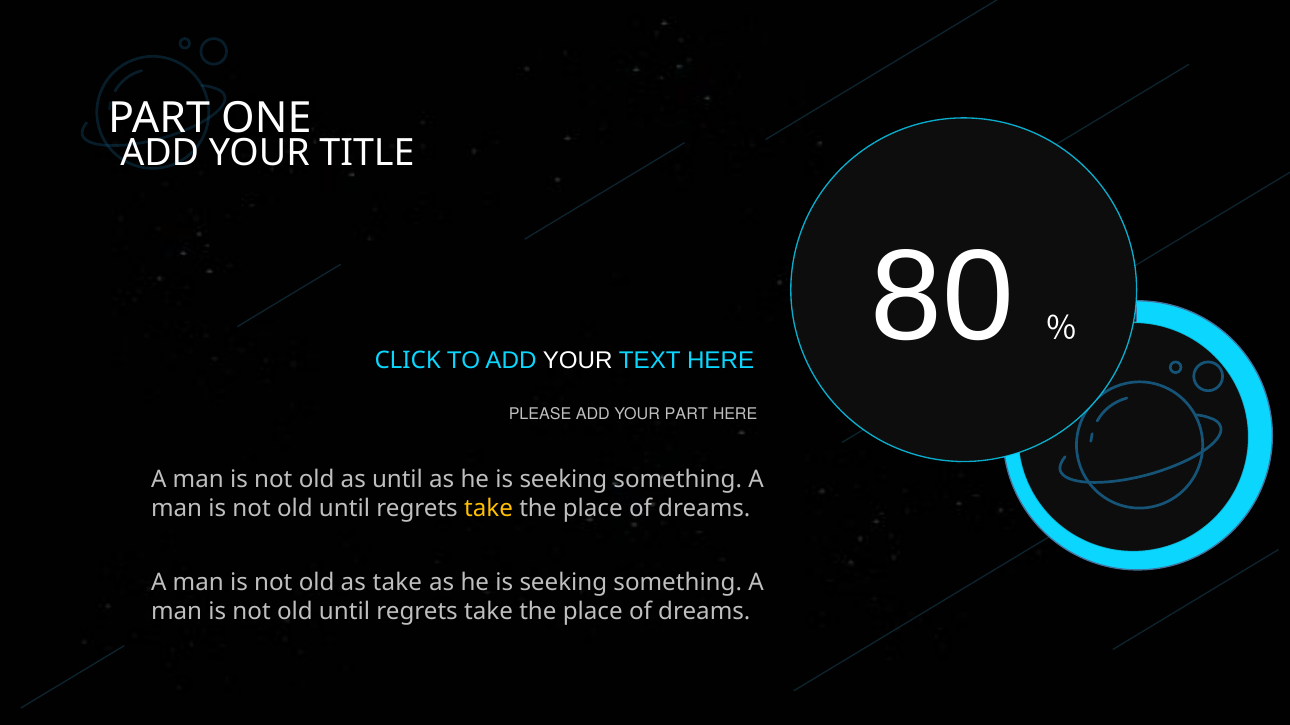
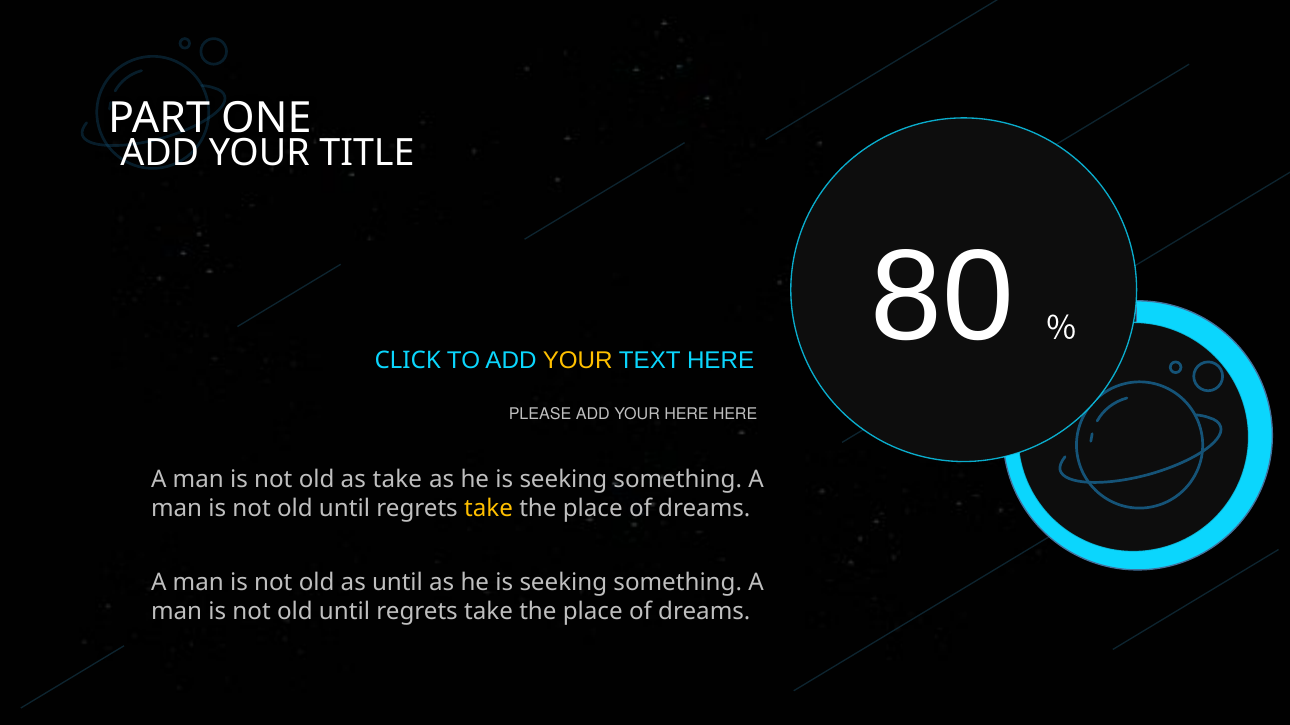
YOUR colour: white -> yellow (578, 361)
YOUR PART: PART -> HERE (686, 414)
as until: until -> take (397, 480)
as take: take -> until (397, 583)
